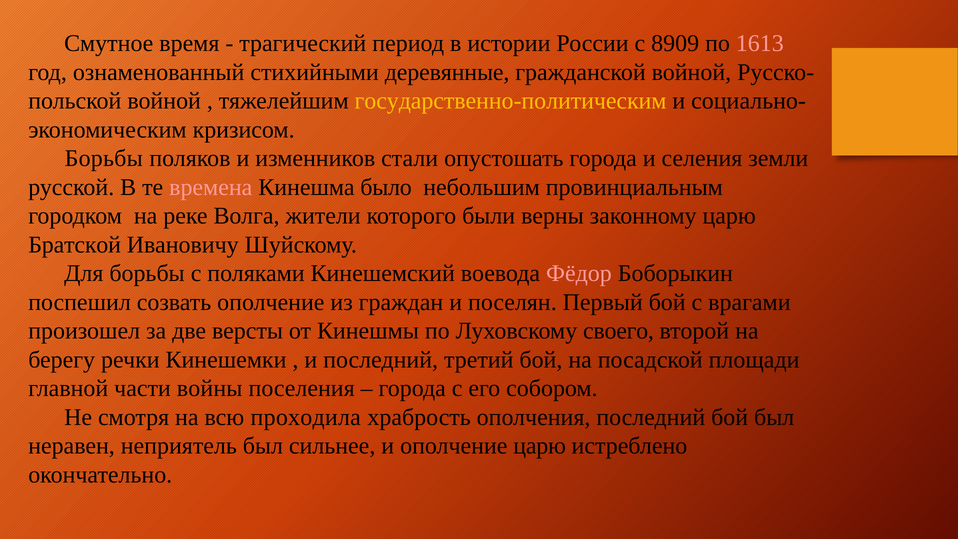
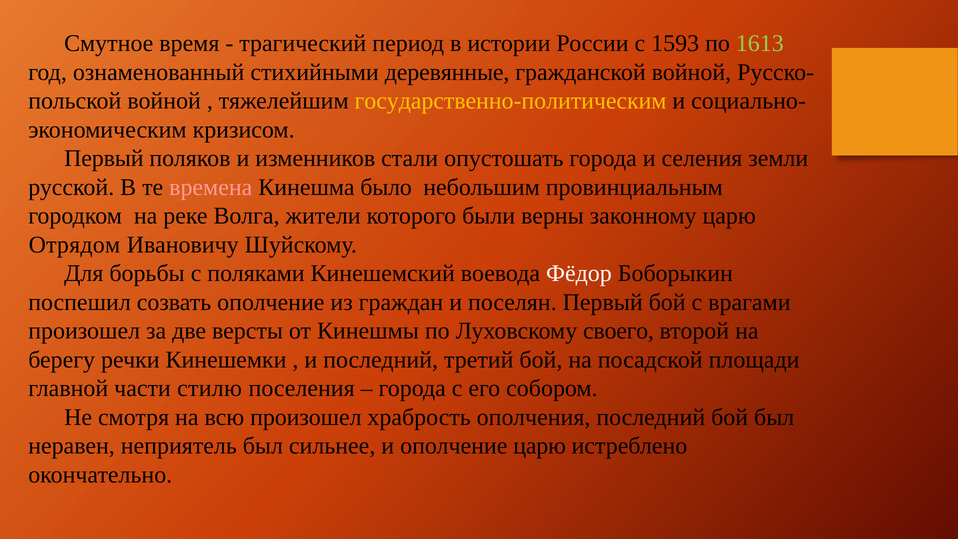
8909: 8909 -> 1593 (675, 43)
1613 colour: pink -> light green (760, 43)
Борьбы: Борьбы -> Первый (104, 158)
Братской: Братской -> Отрядом (74, 245)
Фёдор colour: pink -> white (579, 273)
войны: войны -> стилю (210, 388)
всю проходила: проходила -> произошел (306, 417)
